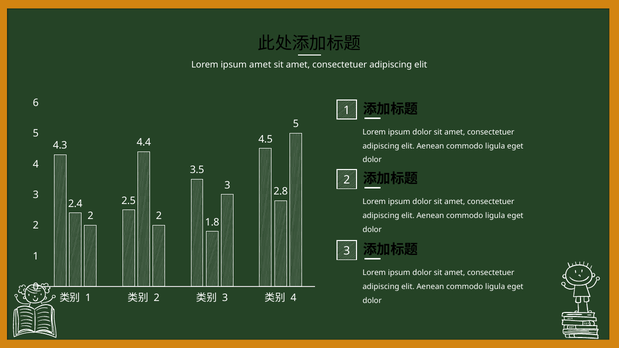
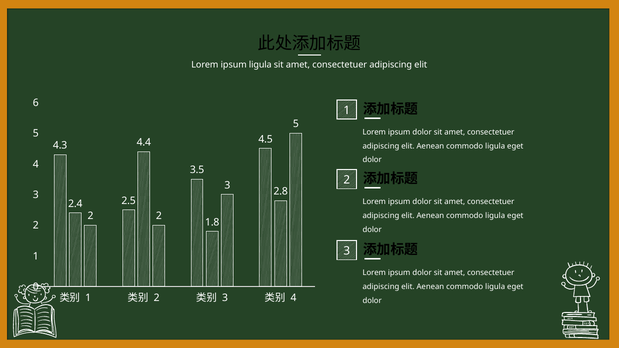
ipsum amet: amet -> ligula (260, 65)
